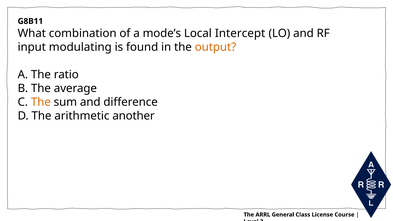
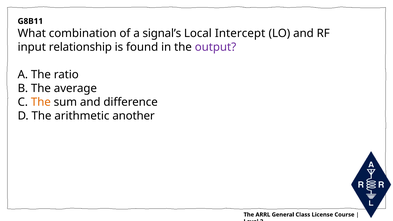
mode’s: mode’s -> signal’s (162, 33)
modulating: modulating -> relationship (80, 47)
output colour: orange -> purple (215, 47)
